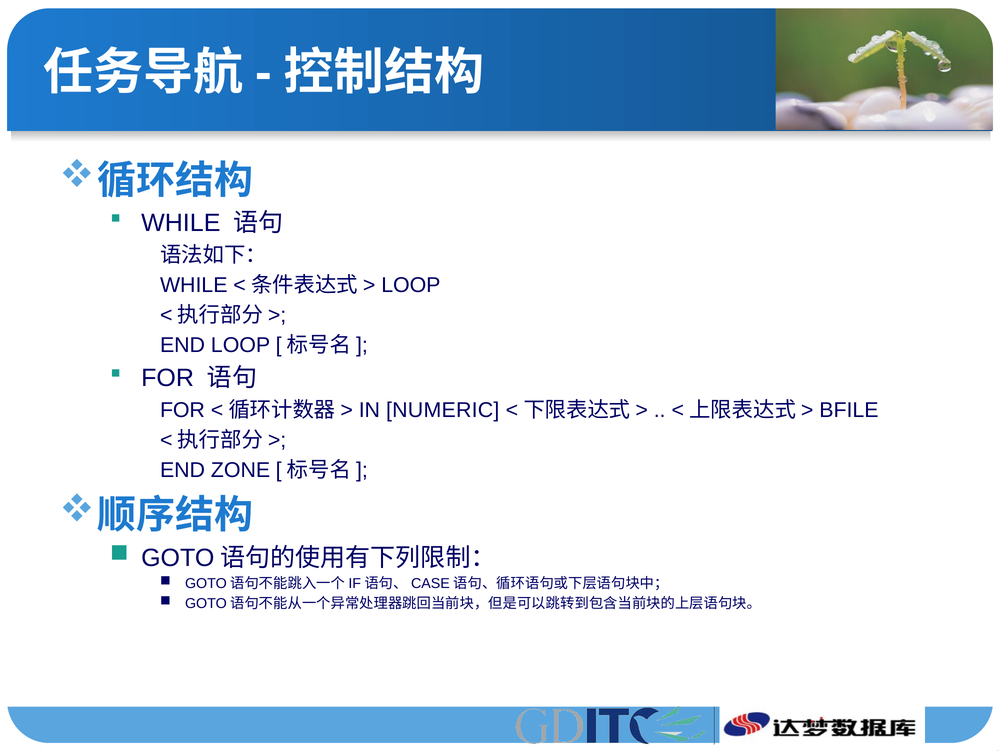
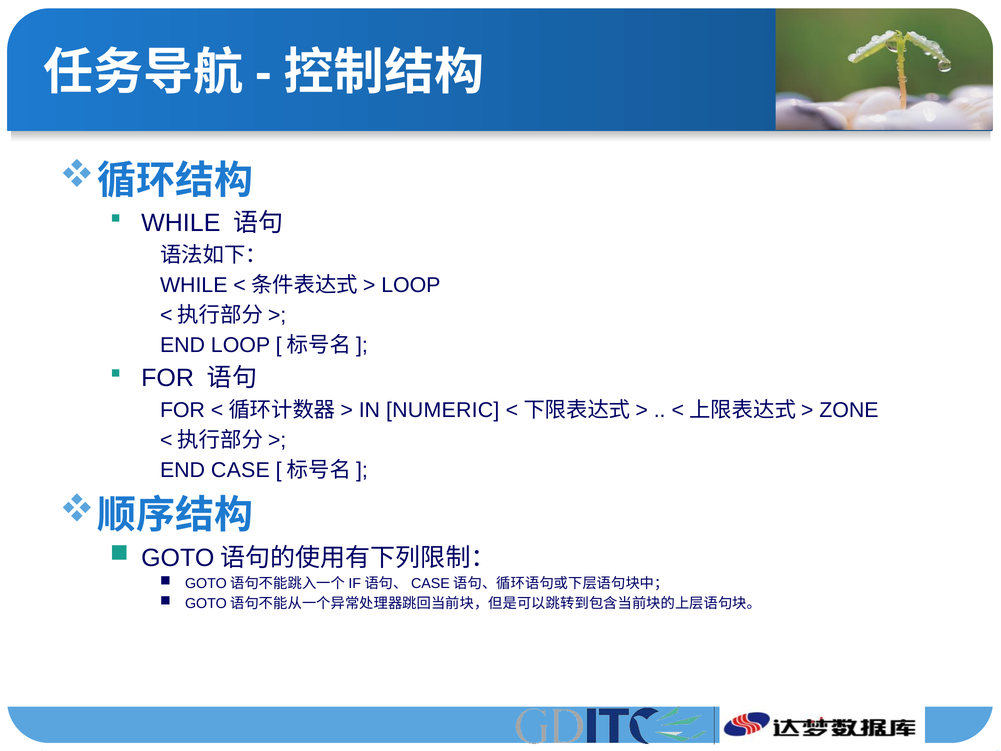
BFILE: BFILE -> ZONE (849, 410)
ZONE: ZONE -> CASE (240, 470)
